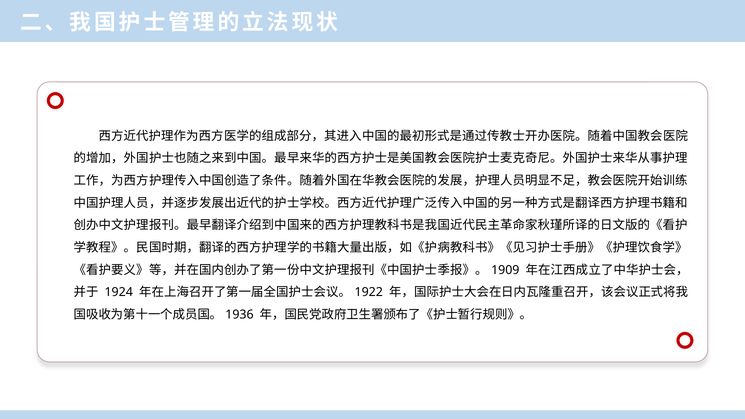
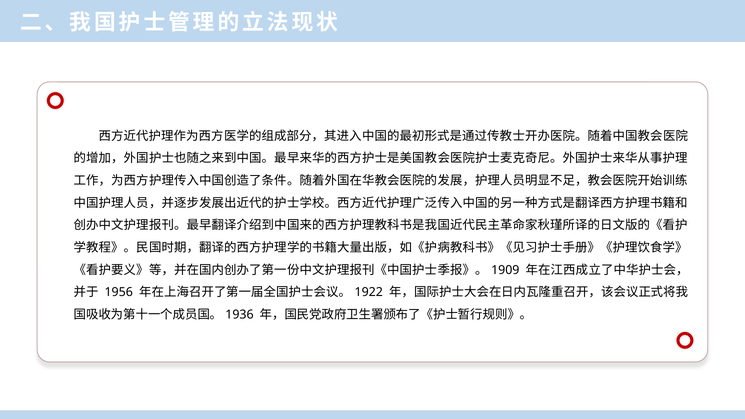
1924: 1924 -> 1956 (119, 292)
